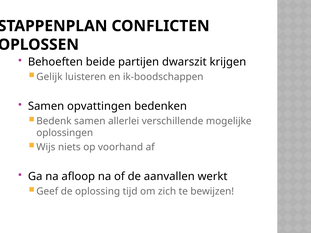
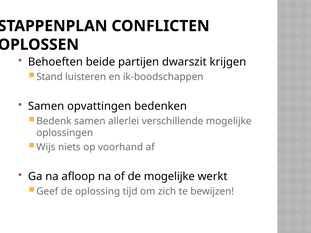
Gelijk: Gelijk -> Stand (50, 77)
de aanvallen: aanvallen -> mogelijke (169, 177)
